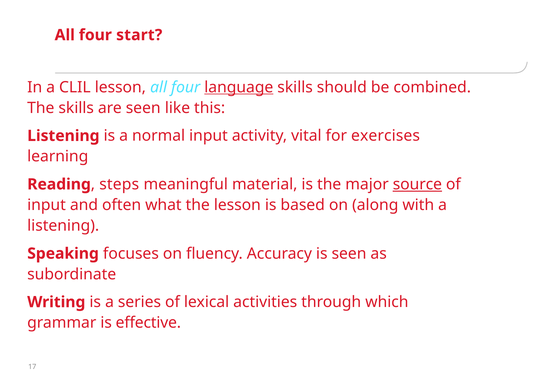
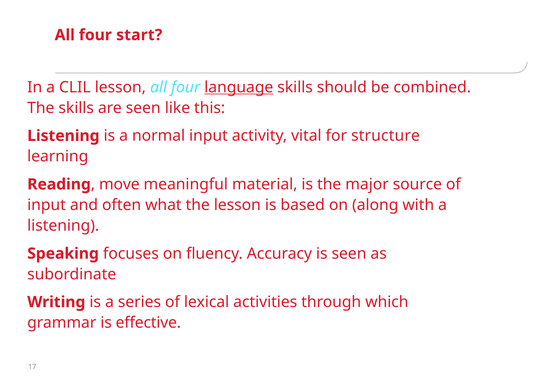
exercises: exercises -> structure (386, 136)
steps: steps -> move (119, 184)
source underline: present -> none (417, 184)
